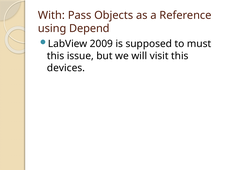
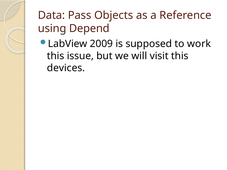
With: With -> Data (51, 15)
must: must -> work (199, 44)
